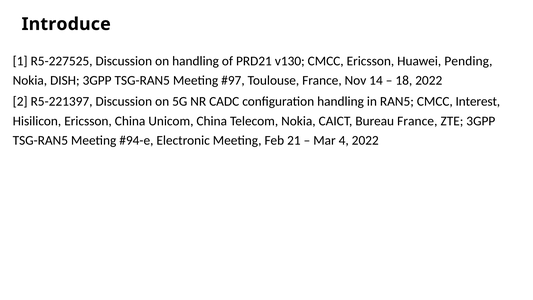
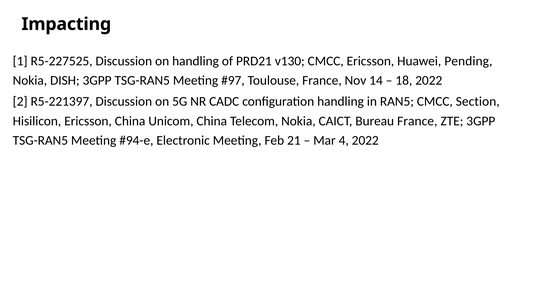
Introduce: Introduce -> Impacting (66, 24)
Interest: Interest -> Section (478, 102)
